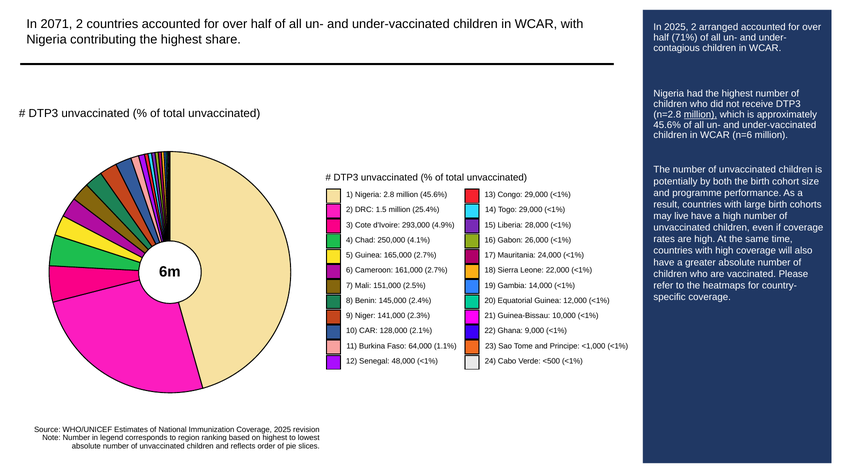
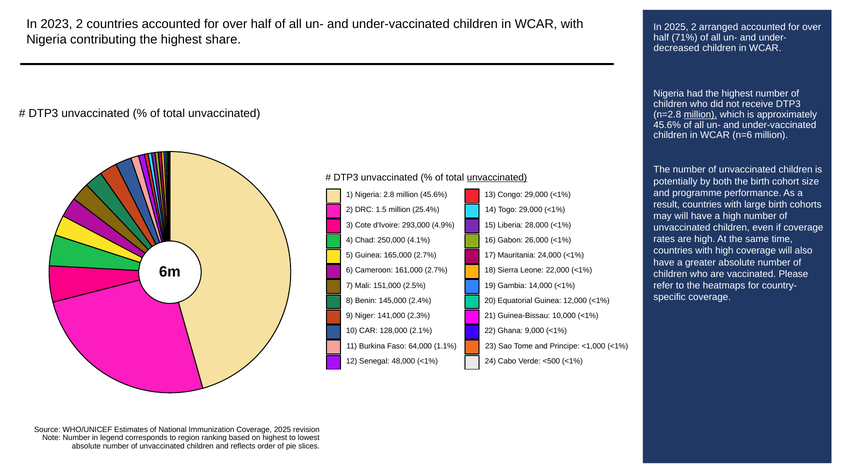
2071: 2071 -> 2023 (56, 24)
contagious: contagious -> decreased (677, 48)
unvaccinated underline: none -> present (497, 178)
may live: live -> will (681, 216)
